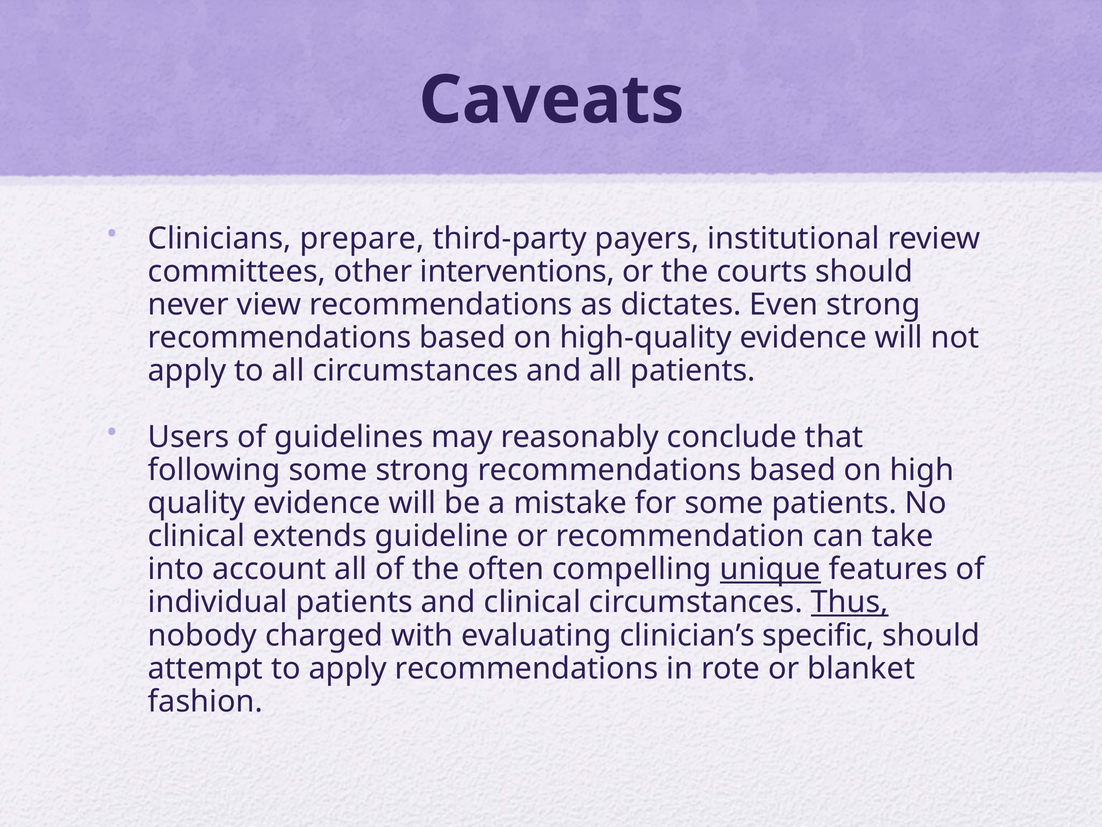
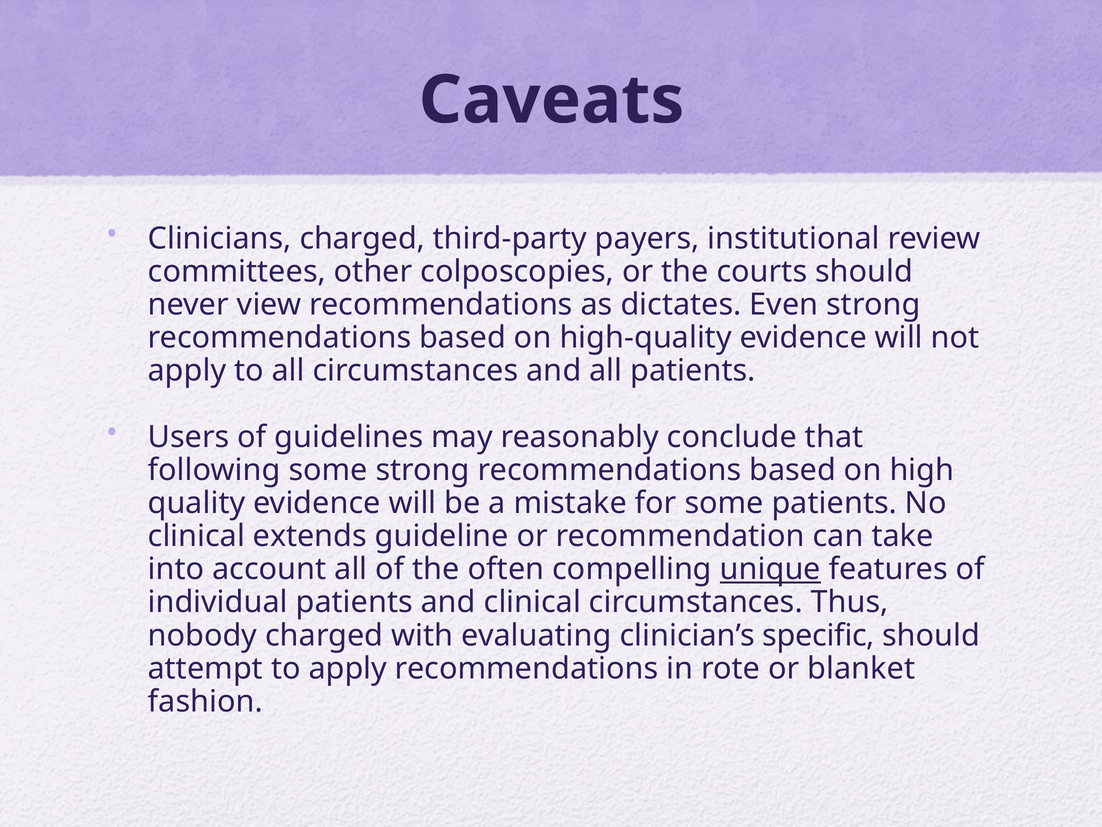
Clinicians prepare: prepare -> charged (362, 238)
interventions: interventions -> colposcopies (517, 271)
Thus underline: present -> none (850, 602)
